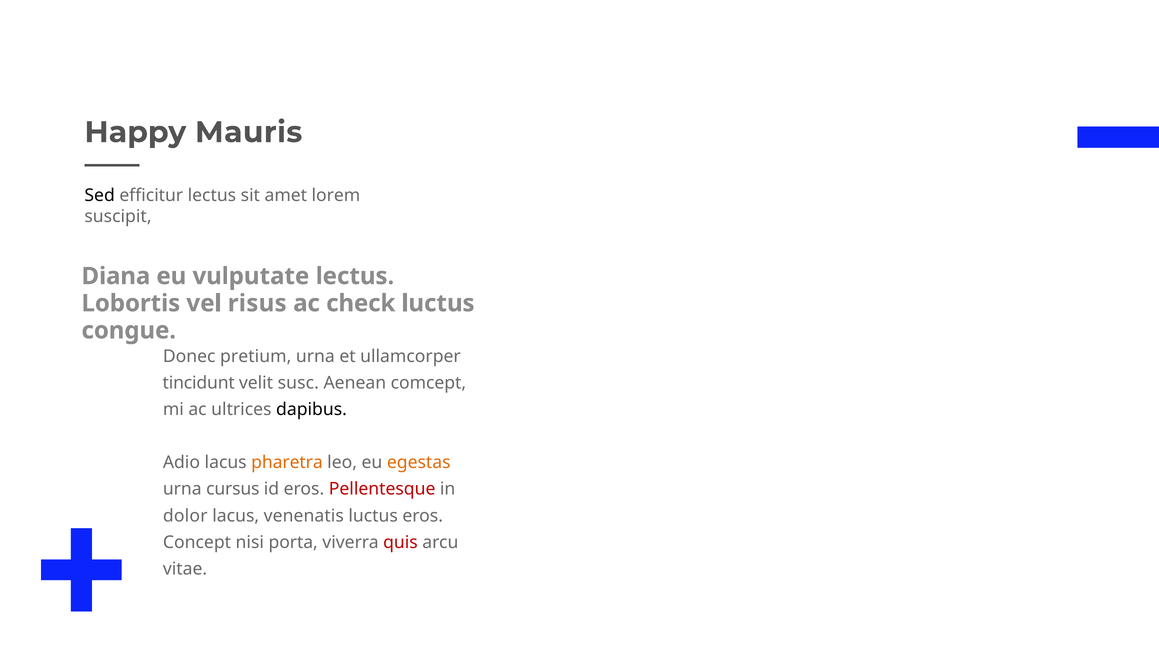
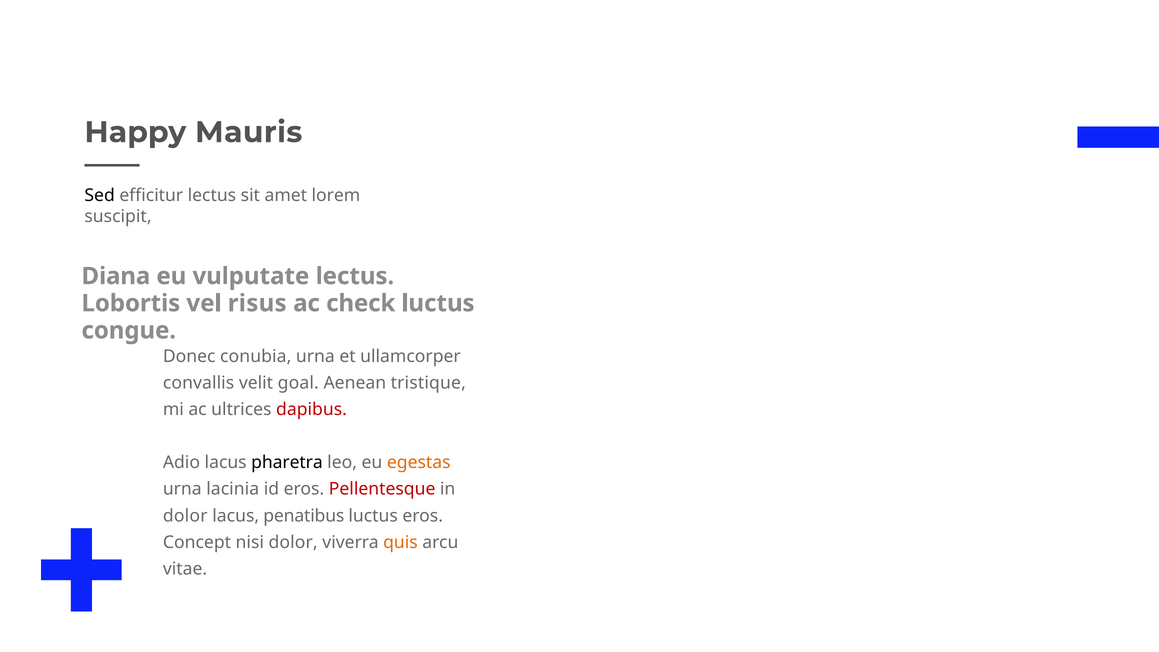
pretium: pretium -> conubia (256, 357)
tincidunt: tincidunt -> convallis (199, 383)
susc: susc -> goal (298, 383)
comcept: comcept -> tristique (428, 383)
dapibus colour: black -> red (311, 410)
pharetra colour: orange -> black (287, 463)
cursus: cursus -> lacinia (233, 489)
venenatis: venenatis -> penatibus (304, 516)
nisi porta: porta -> dolor (293, 543)
quis colour: red -> orange (400, 543)
